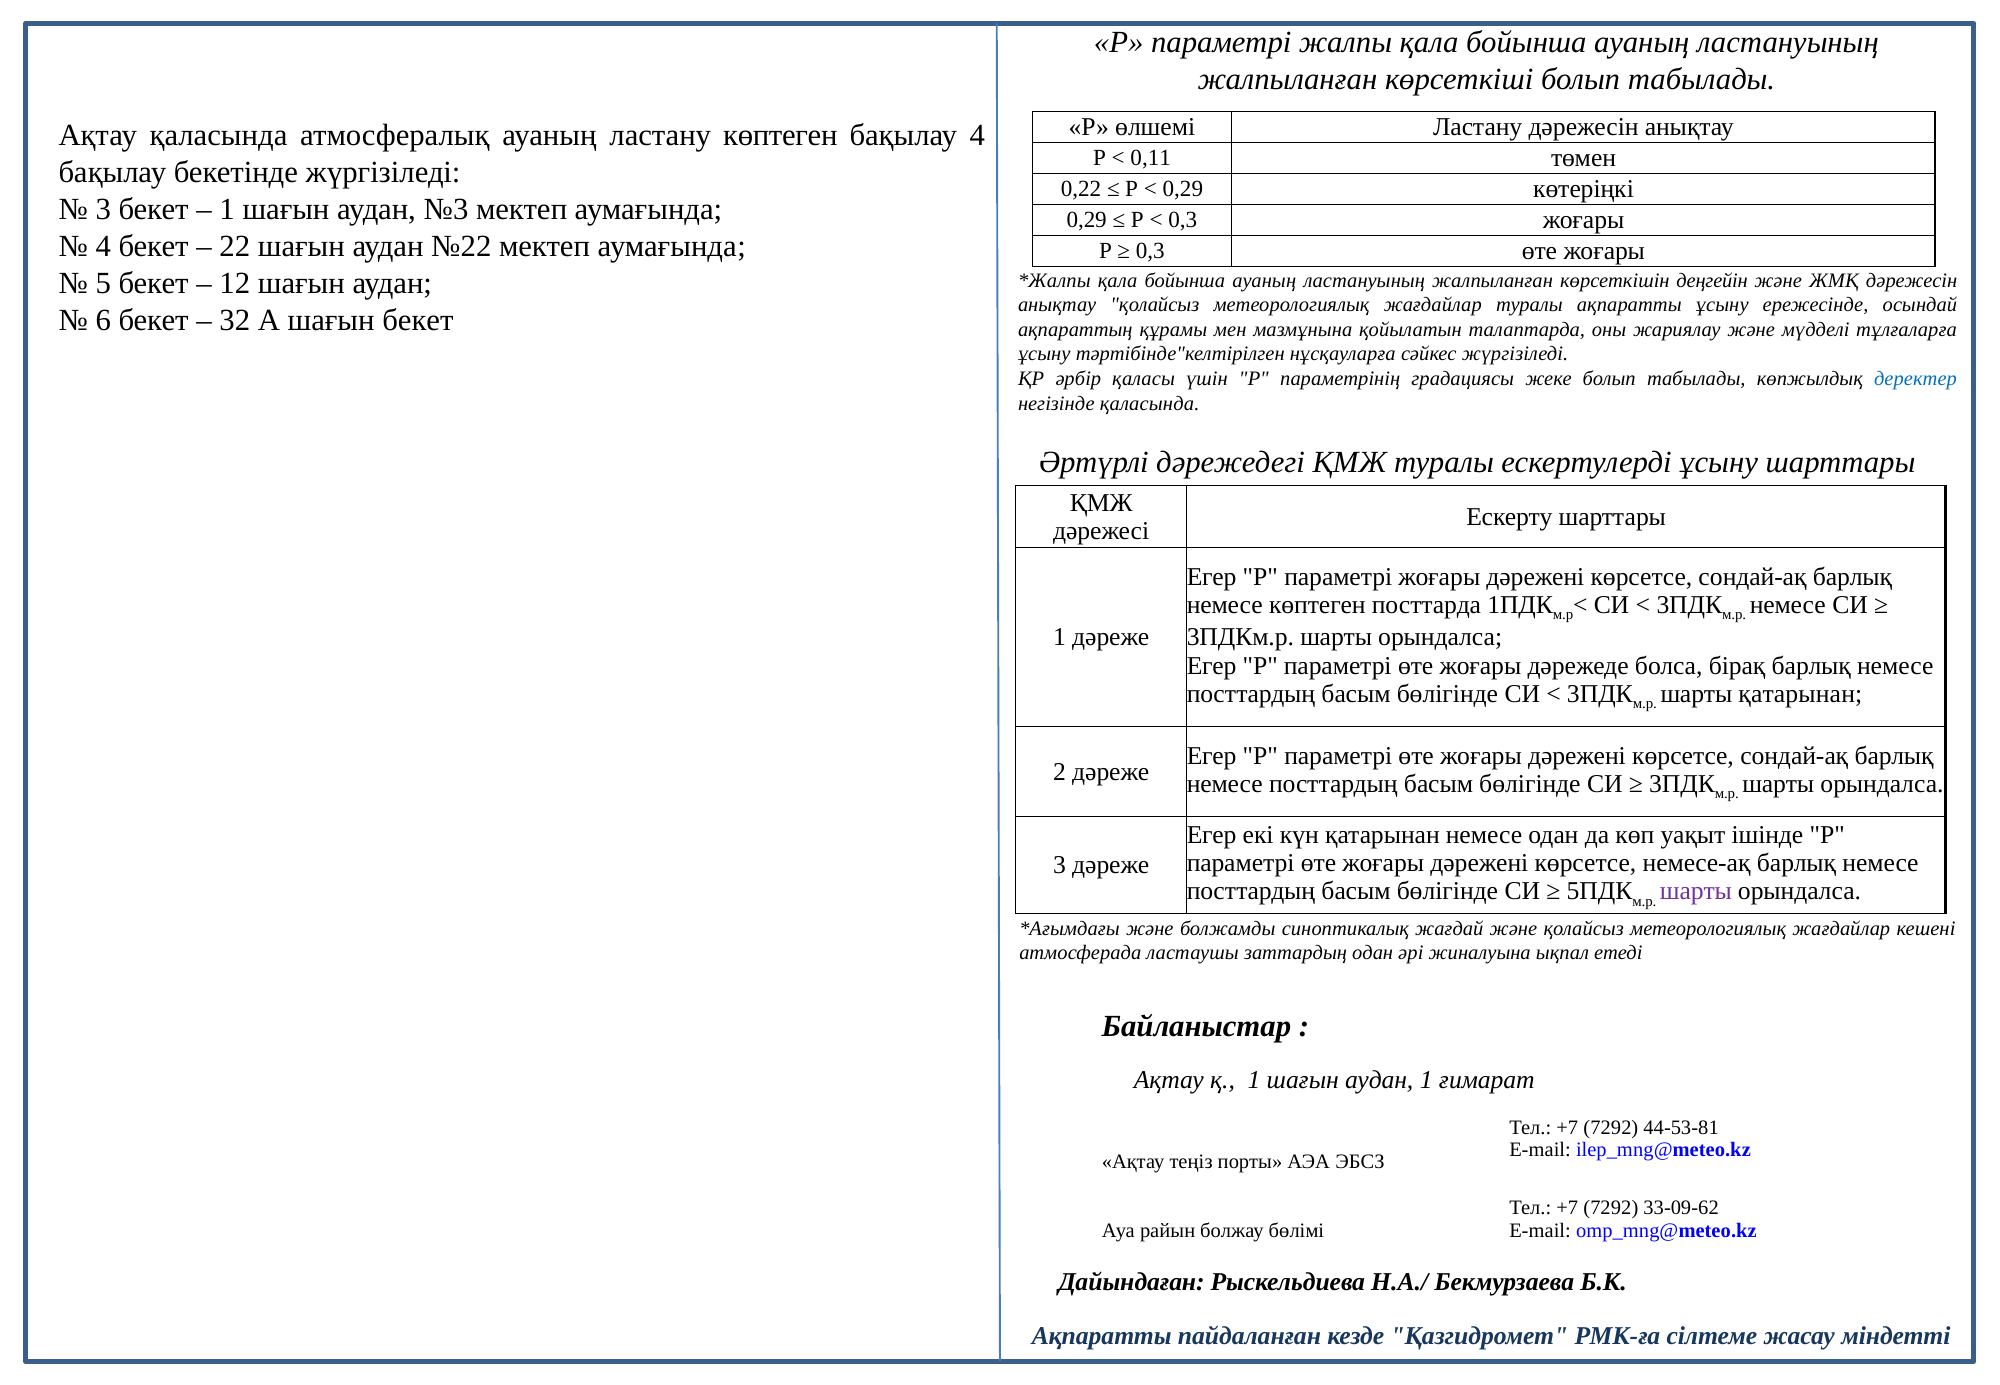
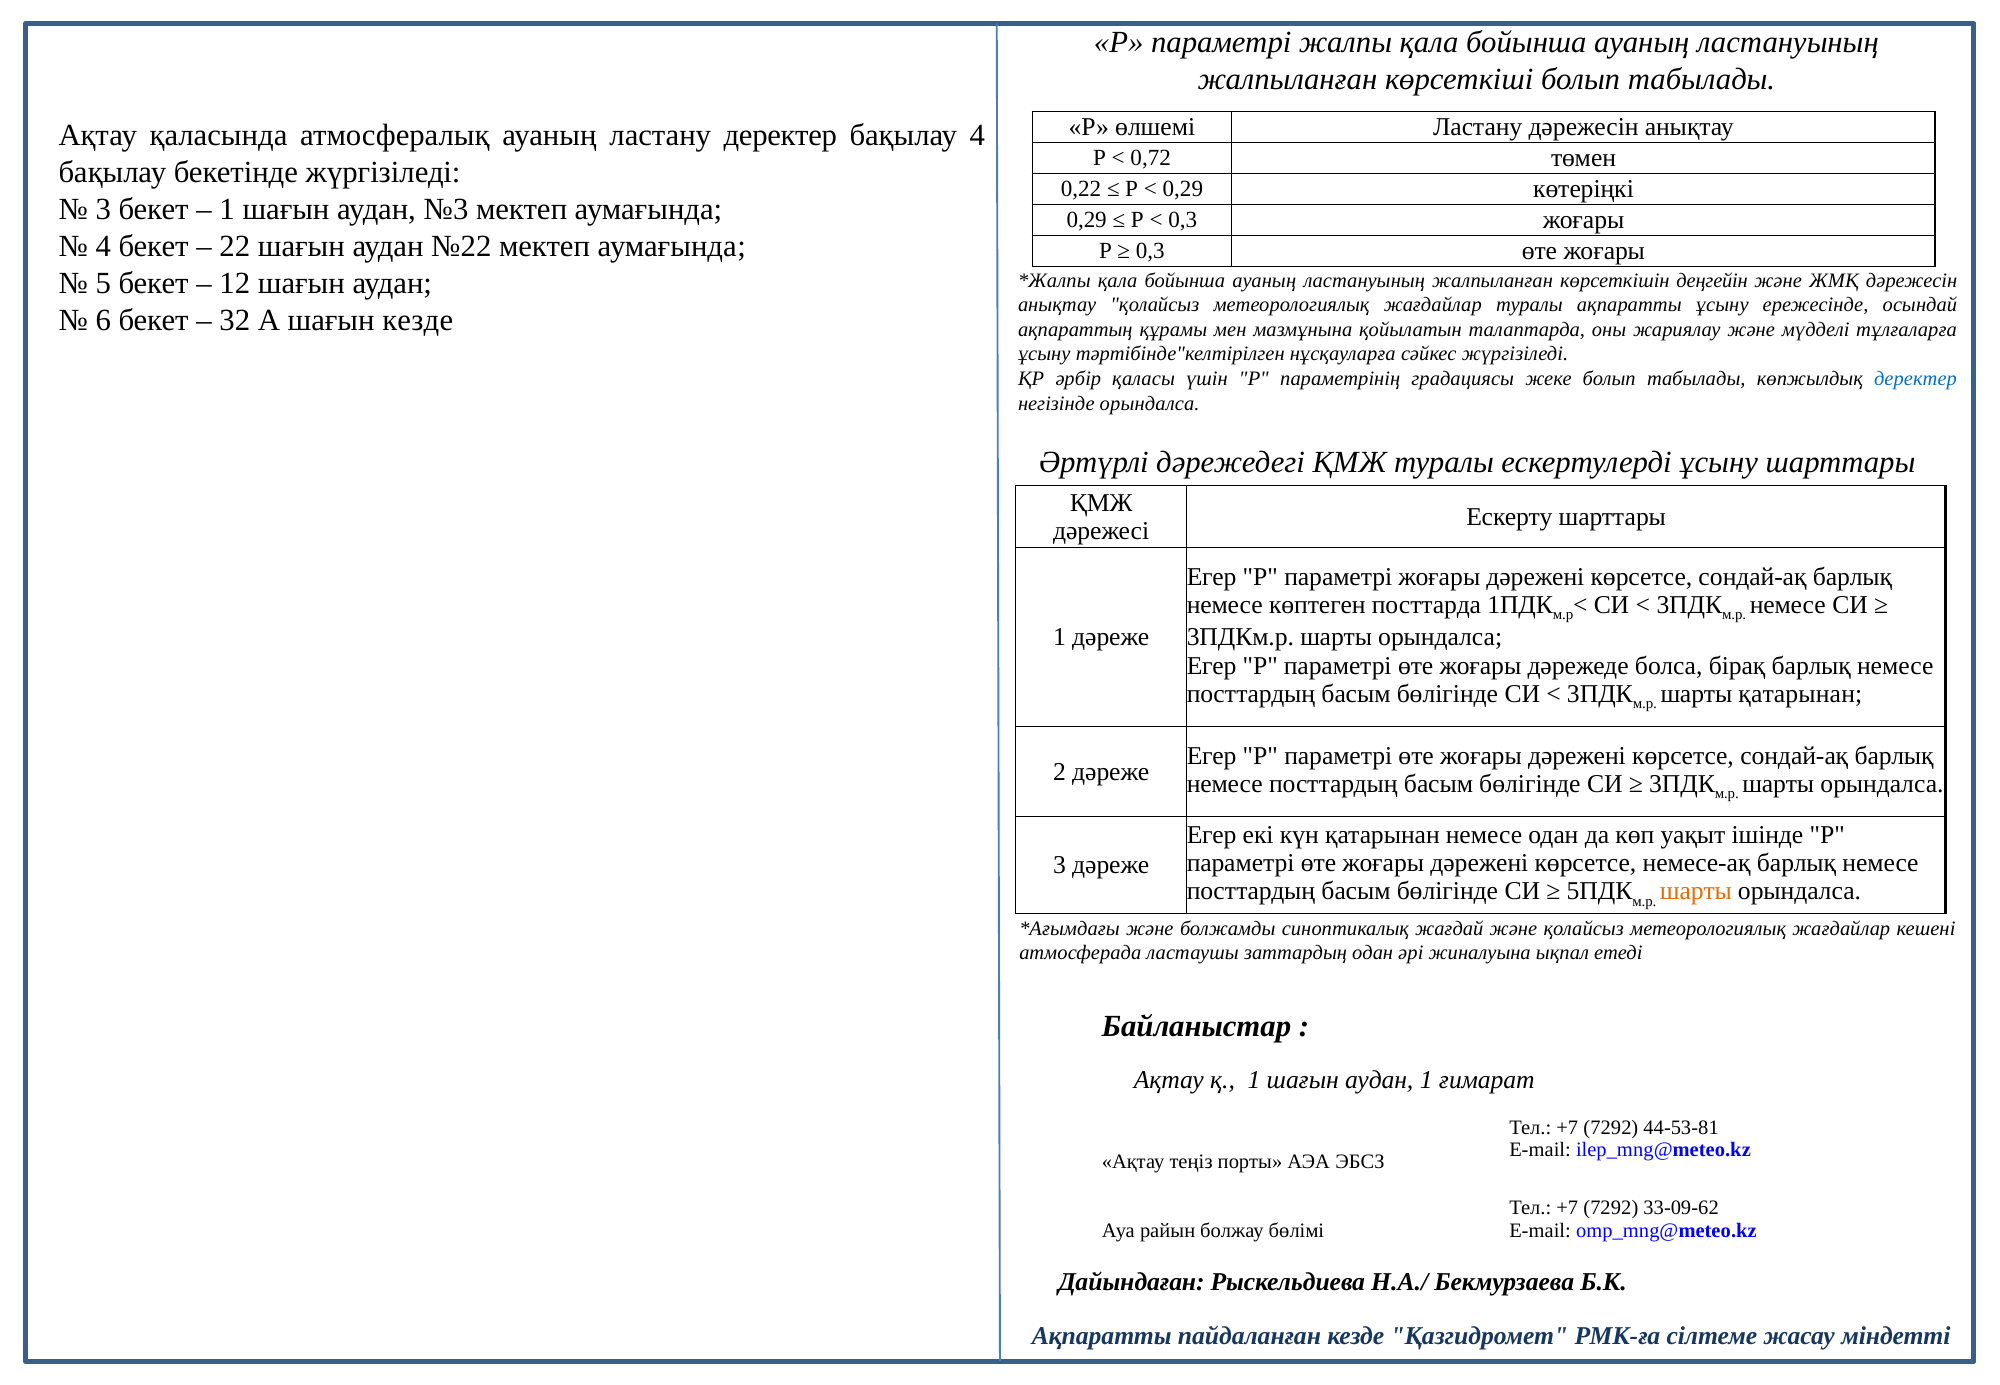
ластану көптеген: көптеген -> деректер (780, 135)
0,11: 0,11 -> 0,72 (1151, 158)
шағын бекет: бекет -> кезде (418, 320)
негізінде қаласында: қаласында -> орындалса (1150, 403)
шарты colour: purple -> orange (1696, 891)
